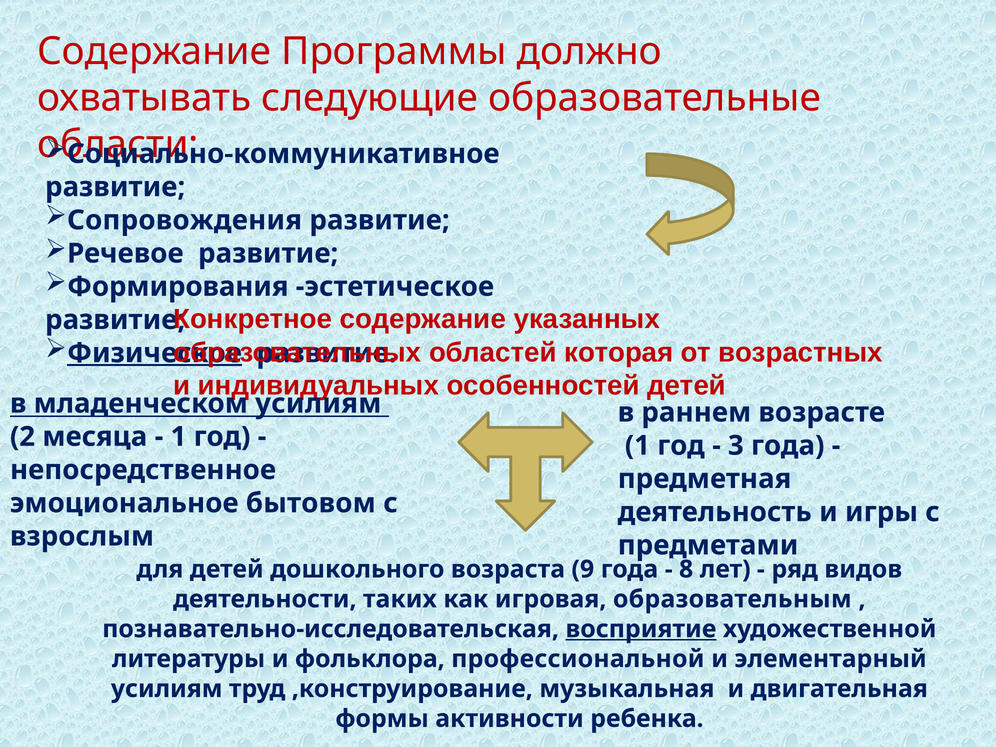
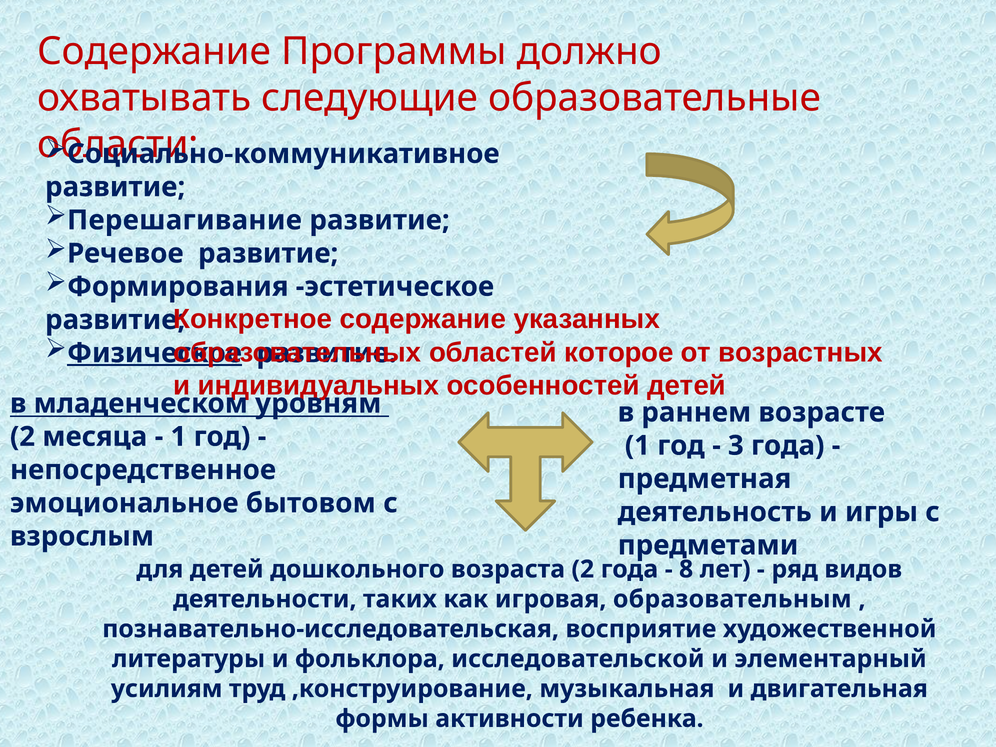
Сопровождения: Сопровождения -> Перешагивание (184, 220)
которая: которая -> которое (619, 352)
младенческом усилиям: усилиям -> уровням (318, 403)
возраста 9: 9 -> 2 (583, 569)
восприятие underline: present -> none (641, 629)
профессиональной: профессиональной -> исследовательской (578, 659)
